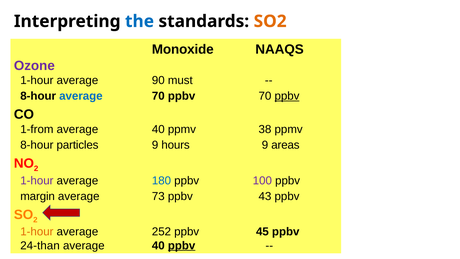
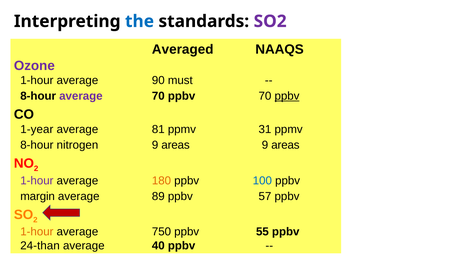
SO2 colour: orange -> purple (270, 21)
Monoxide: Monoxide -> Averaged (183, 49)
average colour: blue -> purple (81, 96)
1-from: 1-from -> 1-year (37, 129)
40: 40 -> 81 (158, 129)
38: 38 -> 31 (265, 129)
particles: particles -> nitrogen (77, 145)
hours: hours -> areas (176, 145)
180 colour: blue -> orange (161, 180)
100 colour: purple -> blue (262, 180)
73: 73 -> 89 (158, 196)
43: 43 -> 57 (265, 196)
252: 252 -> 750 (161, 231)
45: 45 -> 55 (262, 231)
ppbv underline: present -> none (182, 245)
